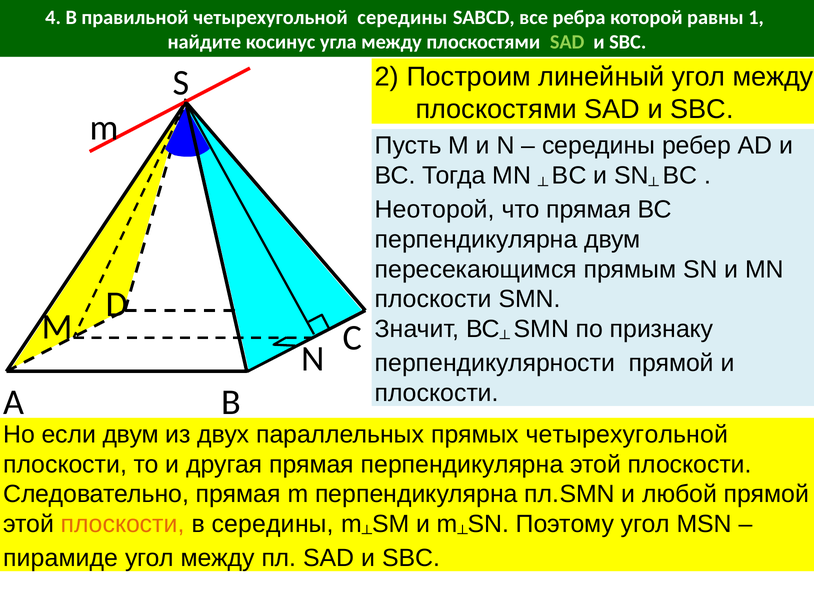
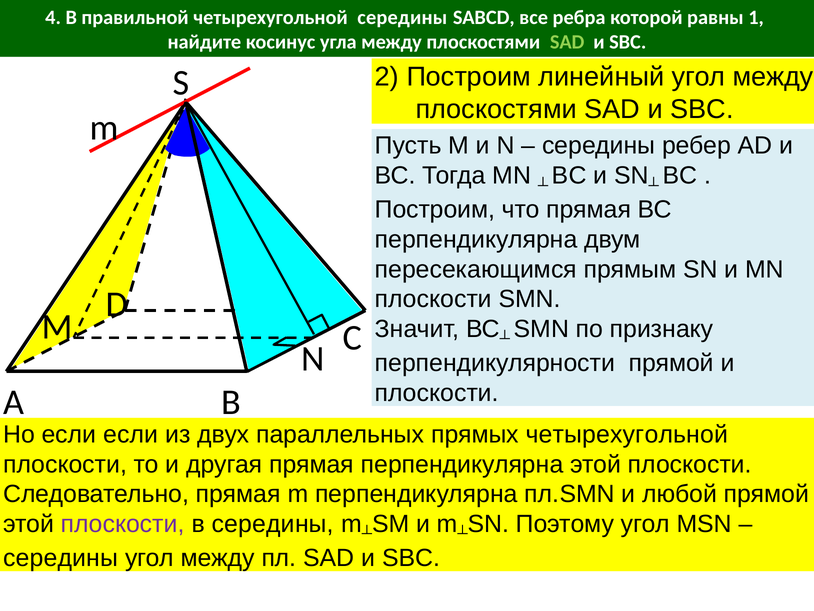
Неоторой: Неоторой -> Построим (435, 209)
если двум: двум -> если (131, 434)
плоскости colour: orange -> purple (123, 524)
пирамиде: пирамиде -> середины (61, 558)
